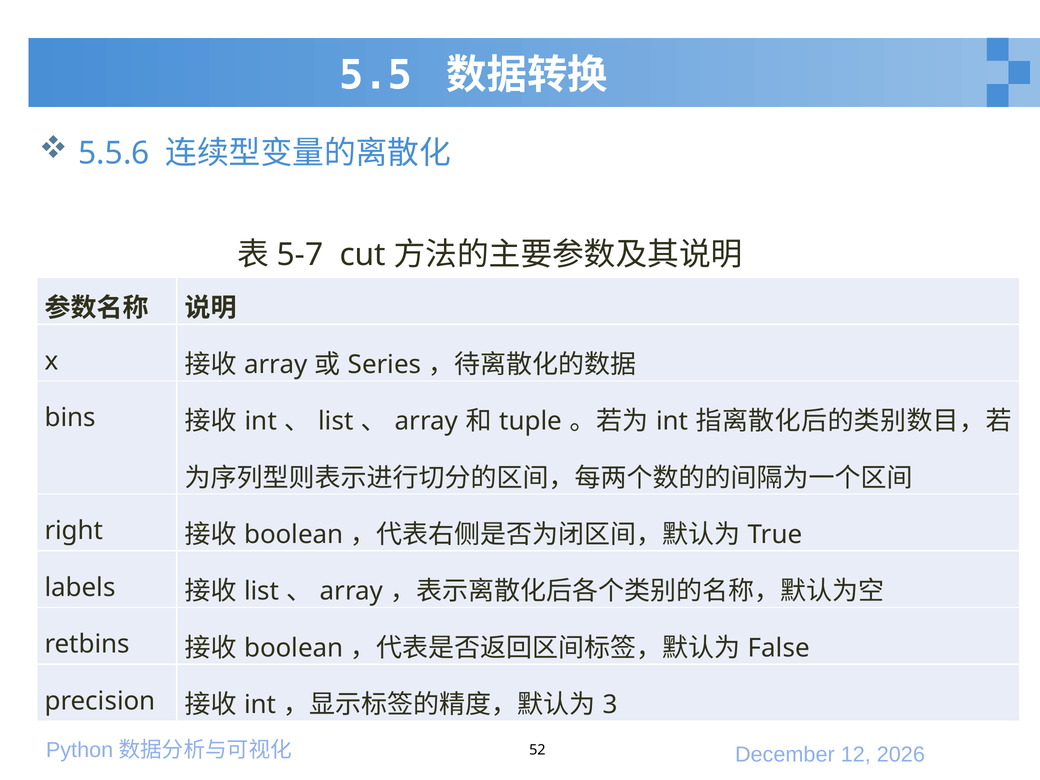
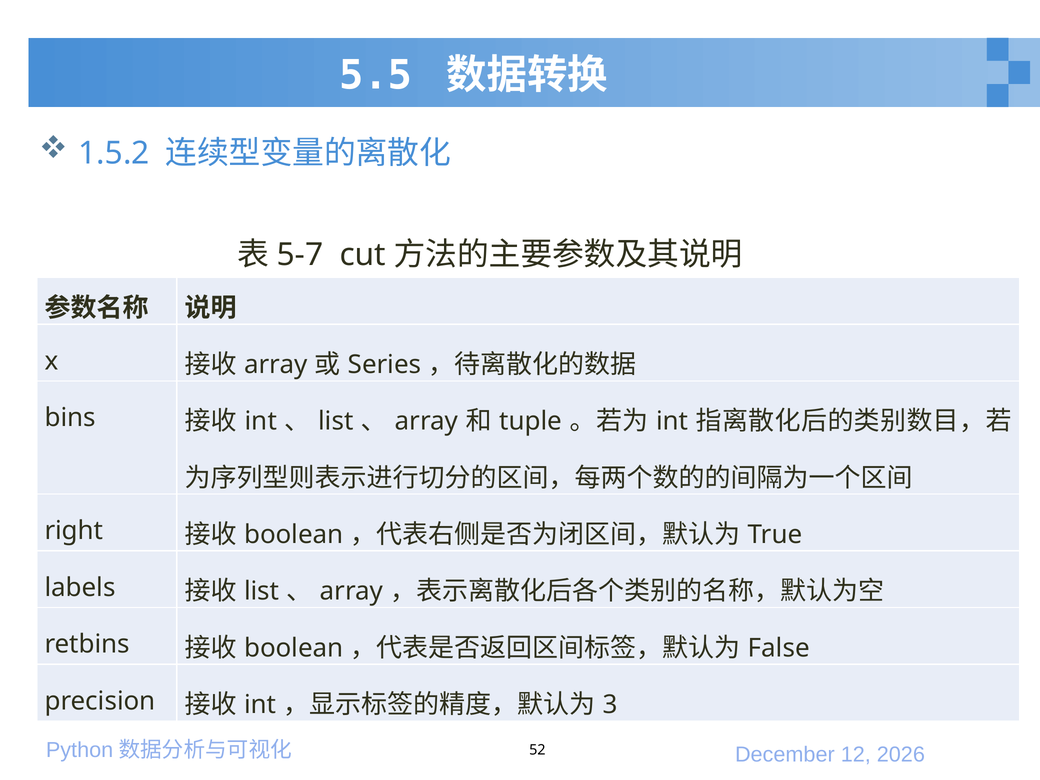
5.5.6: 5.5.6 -> 1.5.2 (114, 153)
